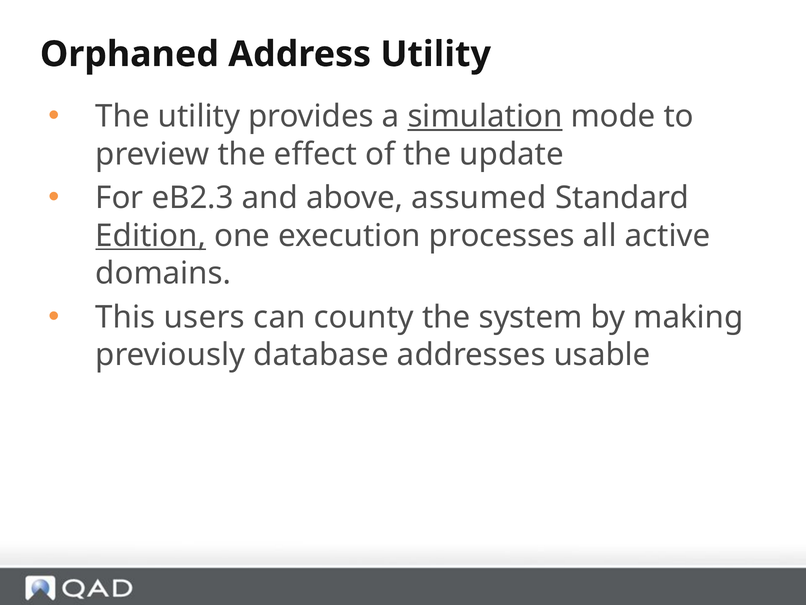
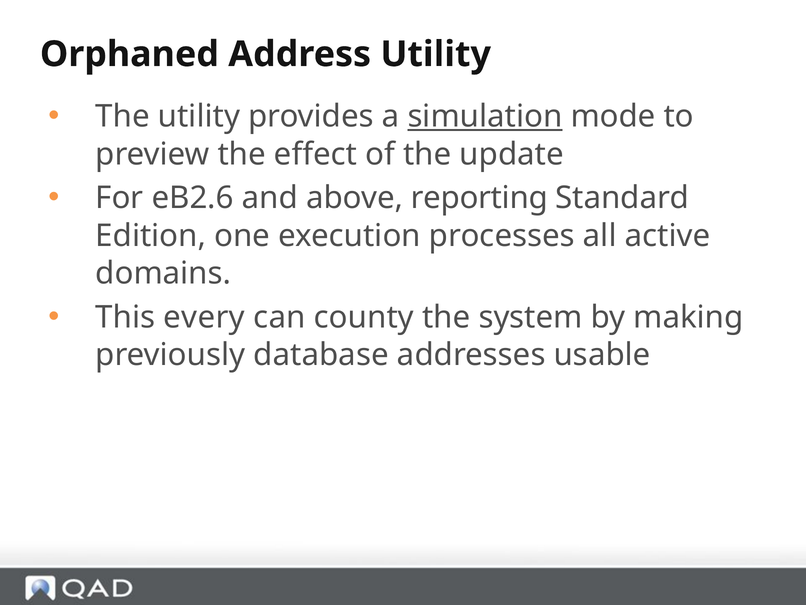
eB2.3: eB2.3 -> eB2.6 (193, 198)
assumed: assumed -> reporting (479, 198)
Edition underline: present -> none (151, 236)
users: users -> every (204, 317)
